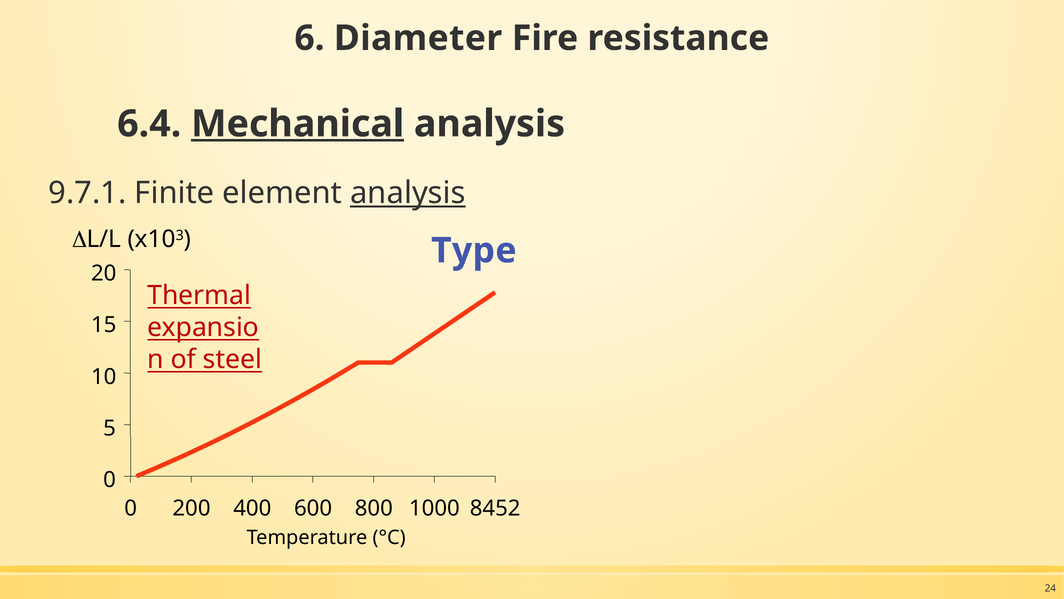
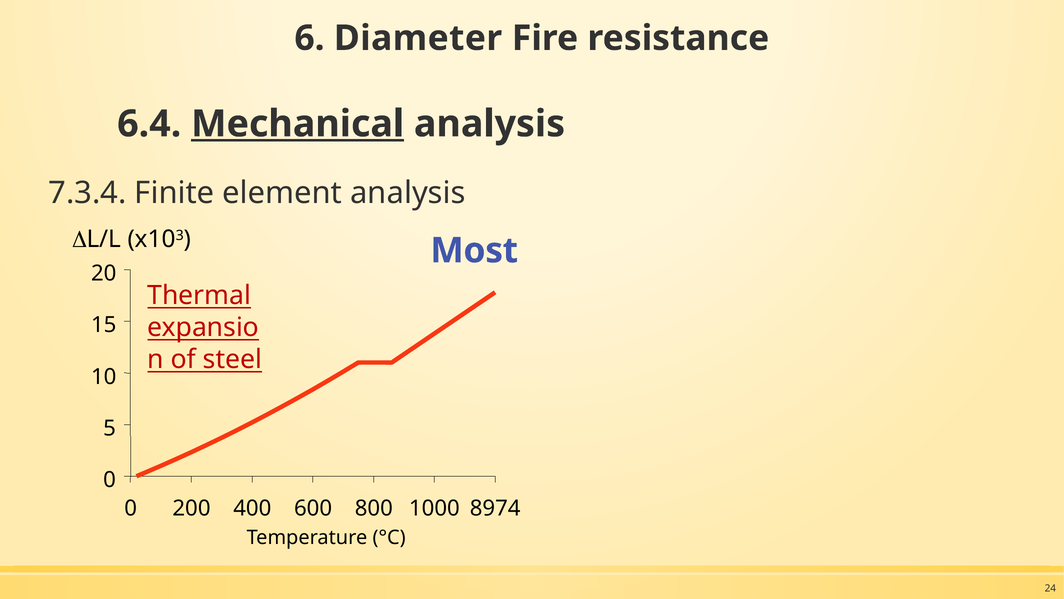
9.7.1: 9.7.1 -> 7.3.4 (87, 193)
analysis underline: present -> none (408, 193)
Type: Type -> Most (474, 250)
8452: 8452 -> 8974 (495, 508)
